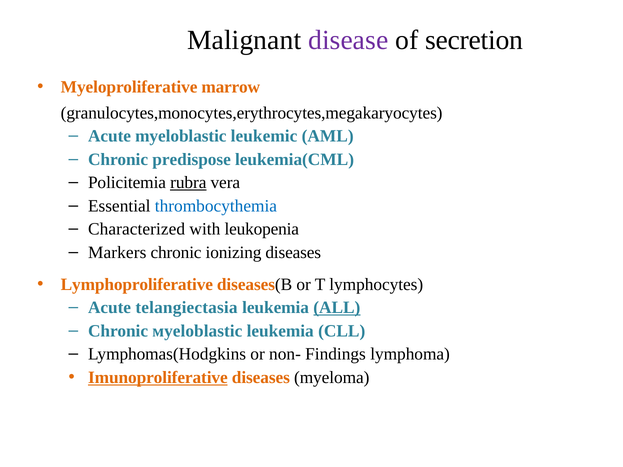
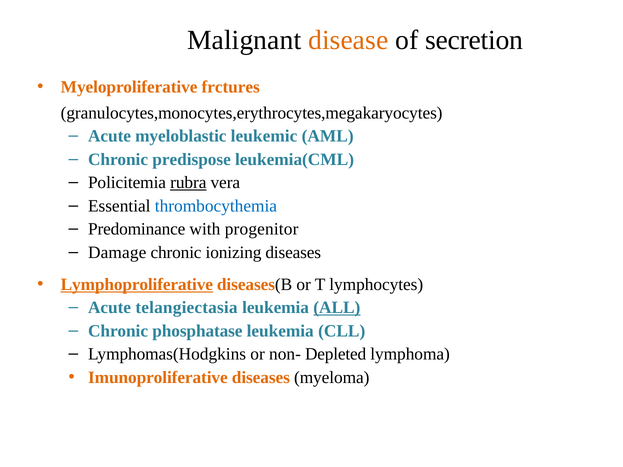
disease colour: purple -> orange (348, 40)
marrow: marrow -> frctures (231, 87)
Characterized: Characterized -> Predominance (137, 229)
leukopenia: leukopenia -> progenitor (262, 229)
Markers: Markers -> Damage (117, 253)
Lymphoproliferative underline: none -> present (137, 285)
мyeloblastic: мyeloblastic -> phosphatase (197, 331)
Findings: Findings -> Depleted (336, 354)
Imunoproliferative underline: present -> none (158, 378)
